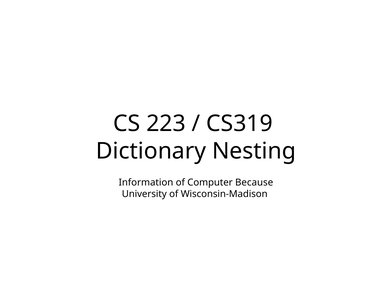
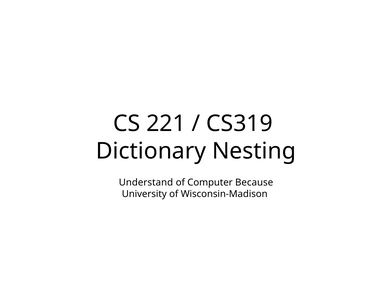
223: 223 -> 221 (166, 124)
Information: Information -> Understand (146, 183)
